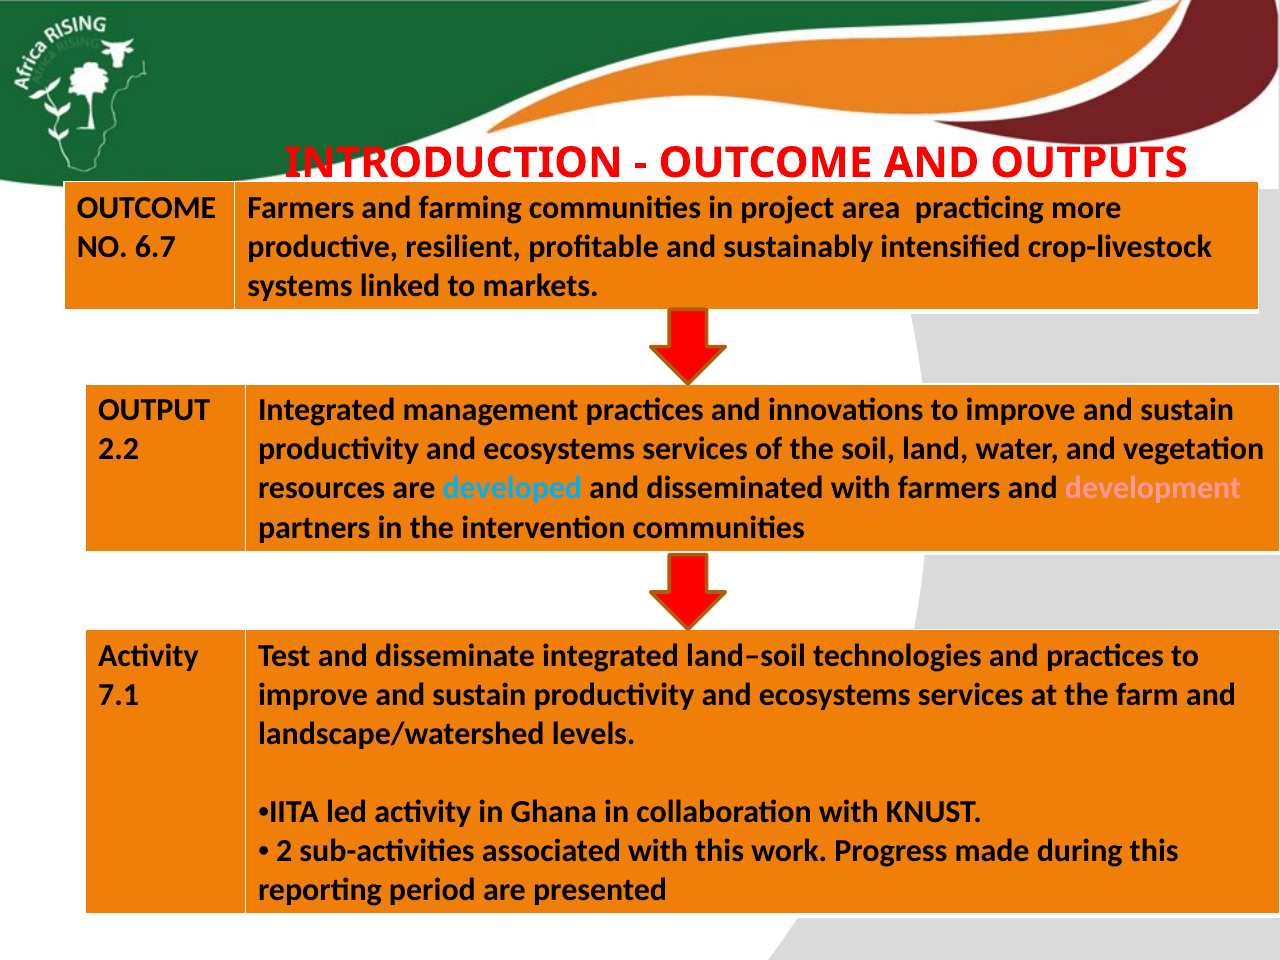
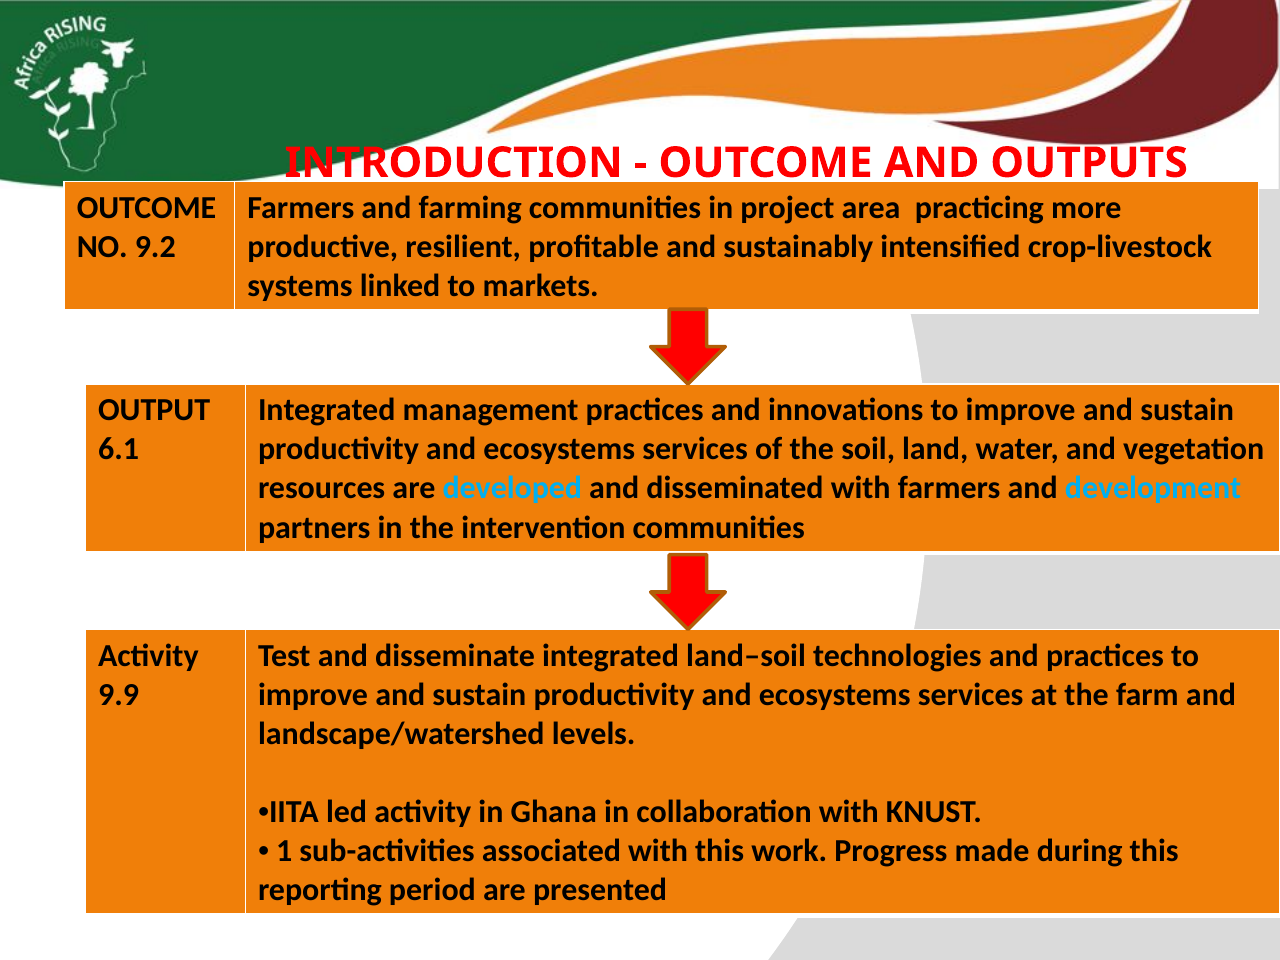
6.7: 6.7 -> 9.2 (155, 247)
2.2: 2.2 -> 6.1 (119, 449)
development colour: pink -> light blue (1153, 488)
7.1: 7.1 -> 9.9 (119, 695)
2: 2 -> 1 (284, 851)
